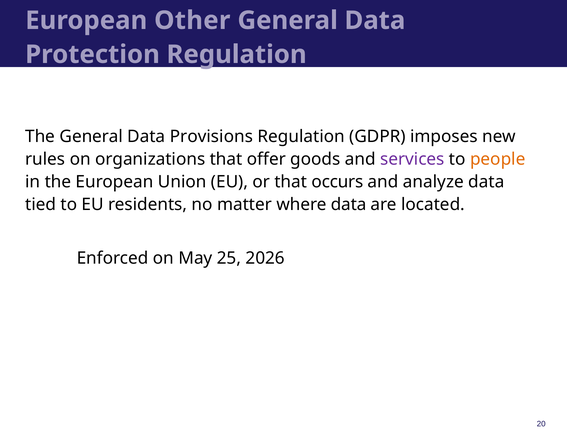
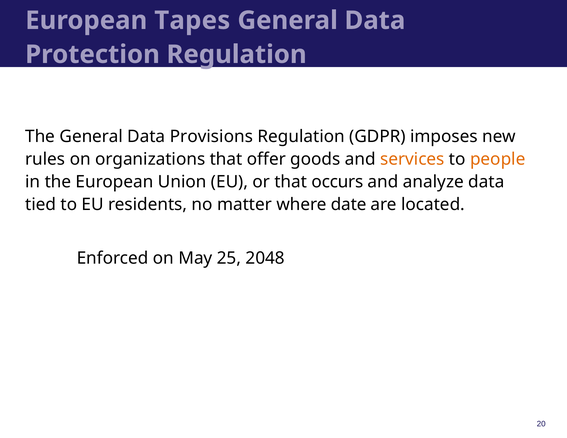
Other: Other -> Tapes (192, 20)
services colour: purple -> orange (412, 159)
where data: data -> date (349, 204)
2026: 2026 -> 2048 (265, 258)
